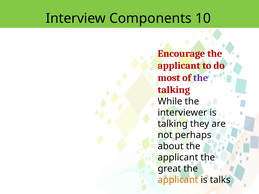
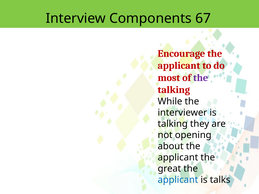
10: 10 -> 67 (203, 18)
perhaps: perhaps -> opening (193, 135)
applicant colour: orange -> blue (178, 180)
